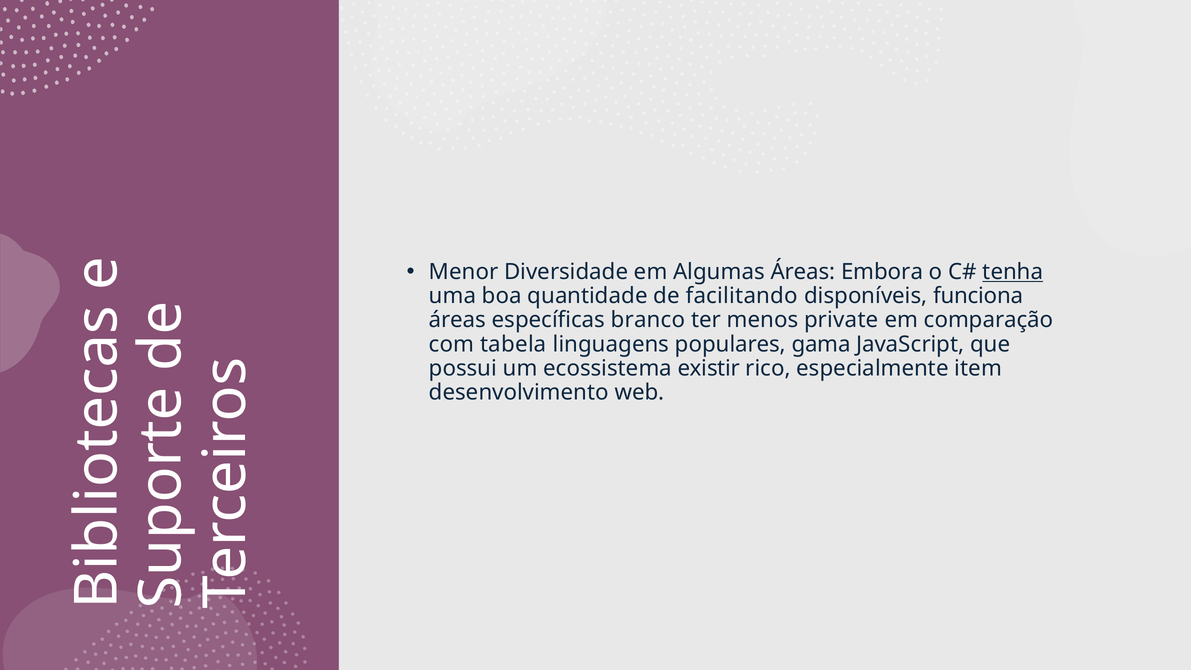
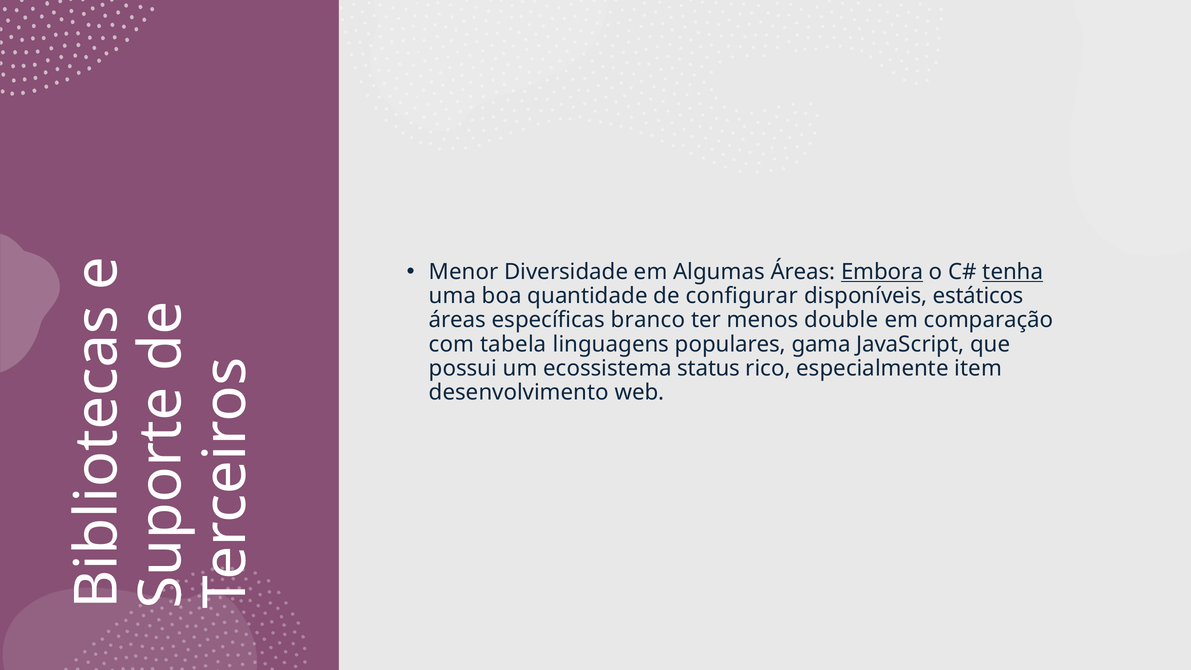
Embora underline: none -> present (882, 272)
facilitando: facilitando -> configurar (742, 296)
funciona: funciona -> estáticos (978, 296)
private: private -> double (841, 320)
existir: existir -> status (709, 368)
